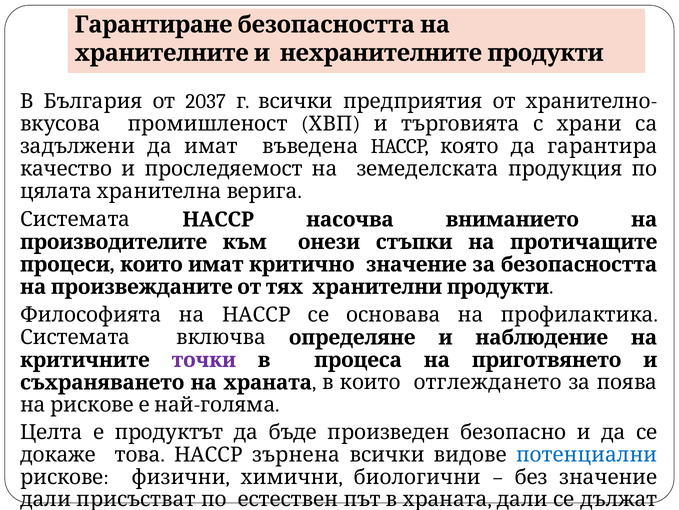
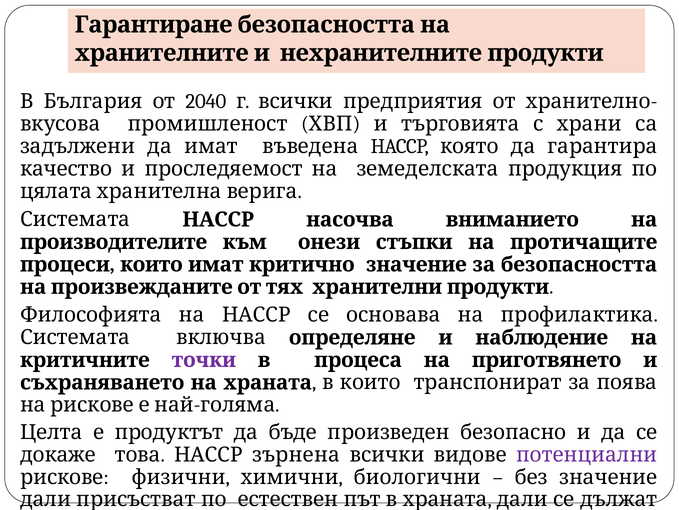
2037: 2037 -> 2040 (206, 101)
отглеждането: отглеждането -> транспонират (488, 382)
потенциални colour: blue -> purple (587, 454)
